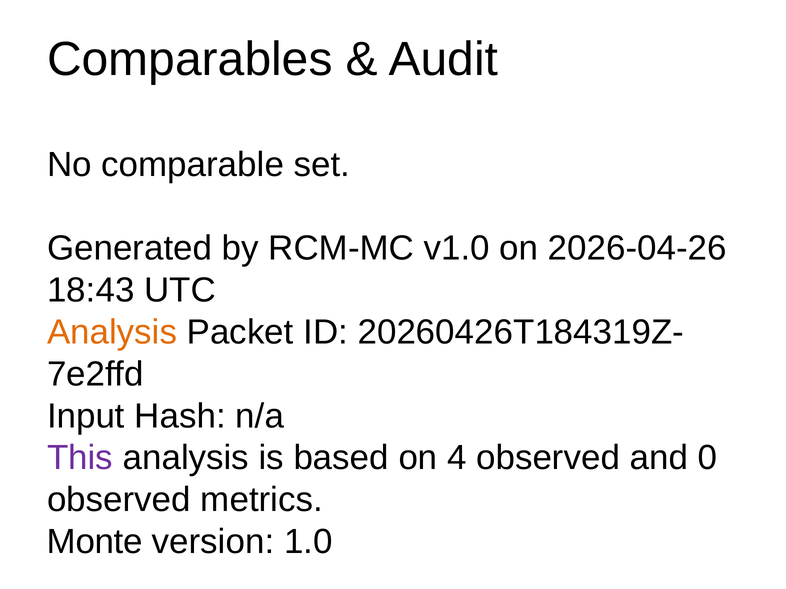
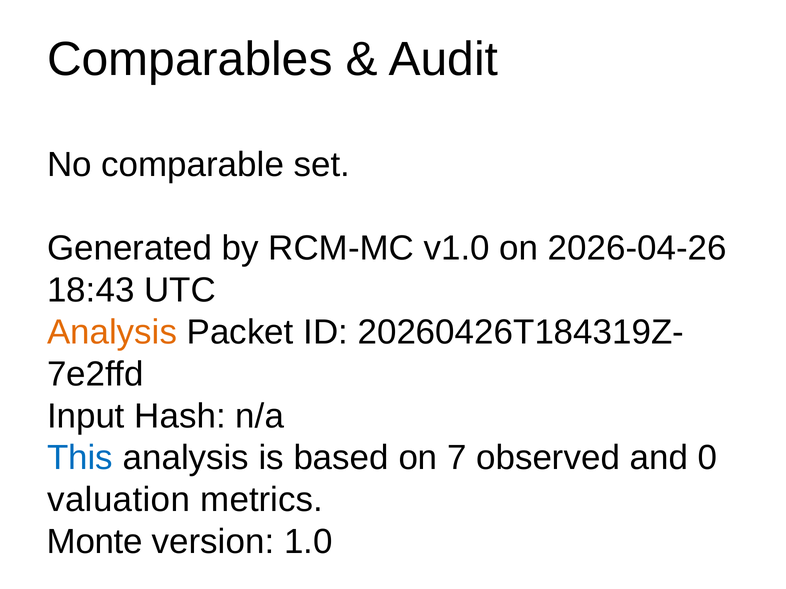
This colour: purple -> blue (80, 458)
4: 4 -> 7 (457, 458)
observed: observed -> valuation (119, 500)
